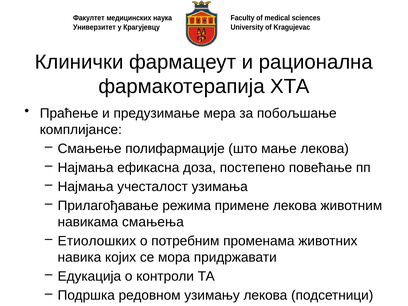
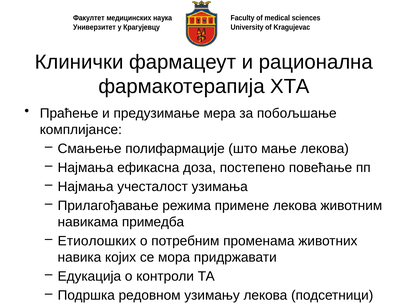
смањења: смањења -> примедба (153, 222)
